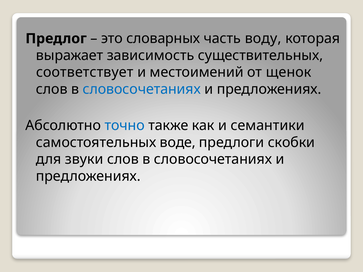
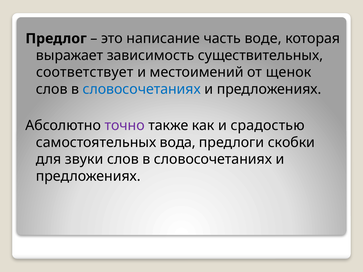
словарных: словарных -> написание (163, 39)
воду: воду -> воде (263, 39)
точно colour: blue -> purple (125, 126)
семантики: семантики -> срадостью (268, 126)
воде: воде -> вода (178, 143)
